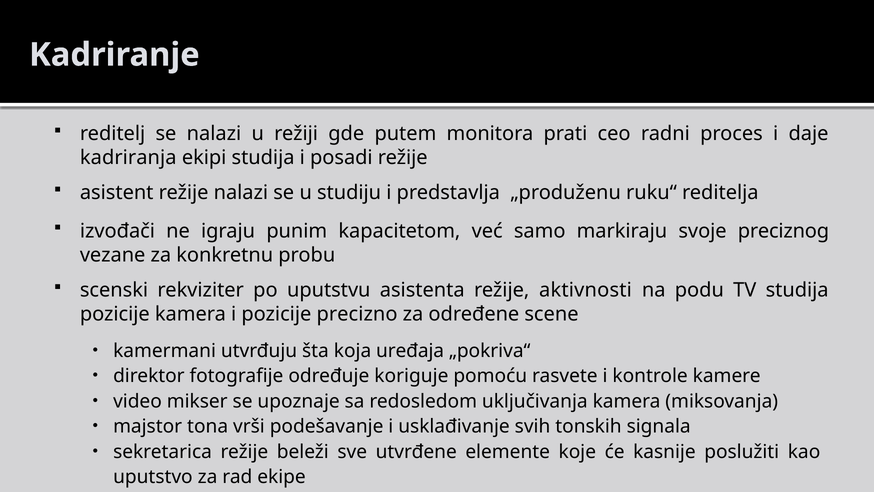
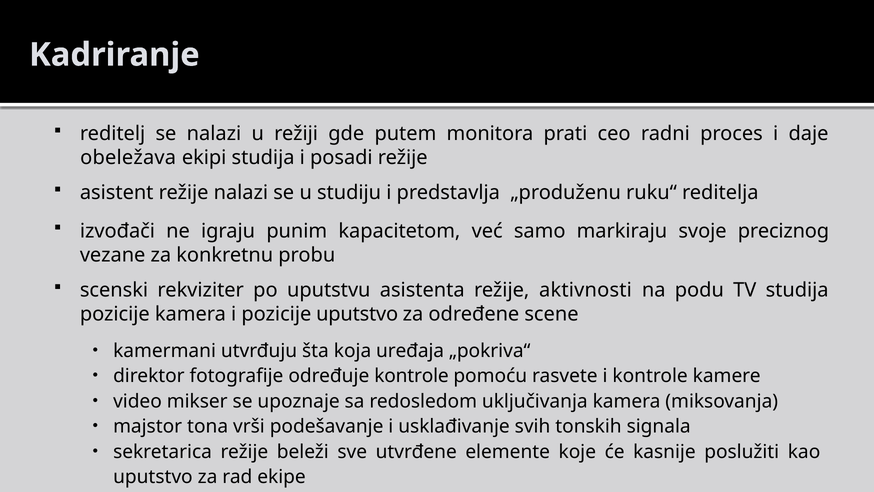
kadriranja: kadriranja -> obeležava (128, 158)
pozicije precizno: precizno -> uputstvo (357, 314)
određuje koriguje: koriguje -> kontrole (411, 376)
